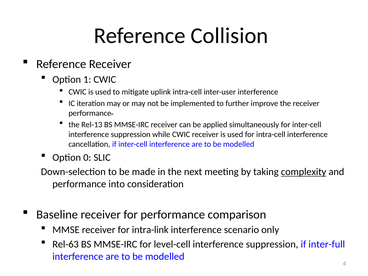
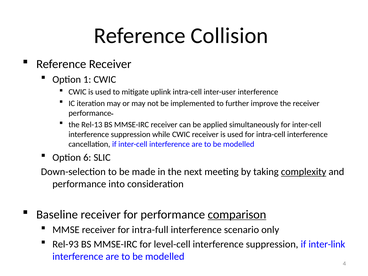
0: 0 -> 6 (87, 157)
comparison underline: none -> present (237, 214)
intra-link: intra-link -> intra-full (150, 230)
Rel-63: Rel-63 -> Rel-93 (66, 244)
inter-full: inter-full -> inter-link (327, 244)
